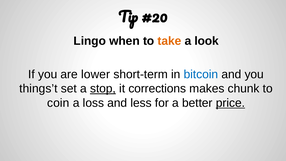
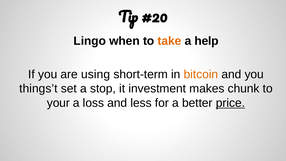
look: look -> help (207, 41)
lower: lower -> using (96, 74)
bitcoin colour: blue -> orange (201, 74)
stop underline: present -> none (103, 89)
corrections: corrections -> investment (157, 89)
coin: coin -> your (58, 103)
